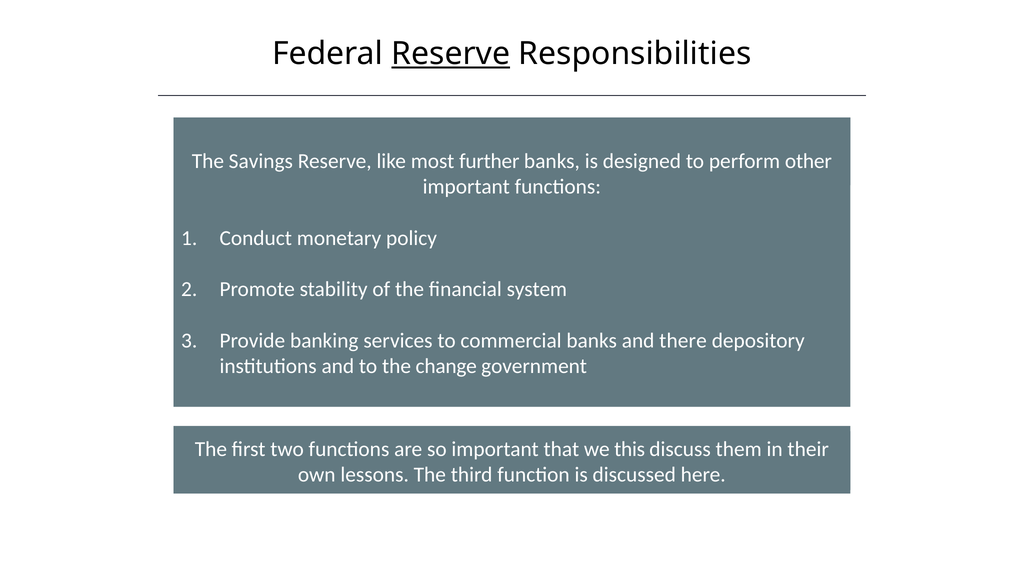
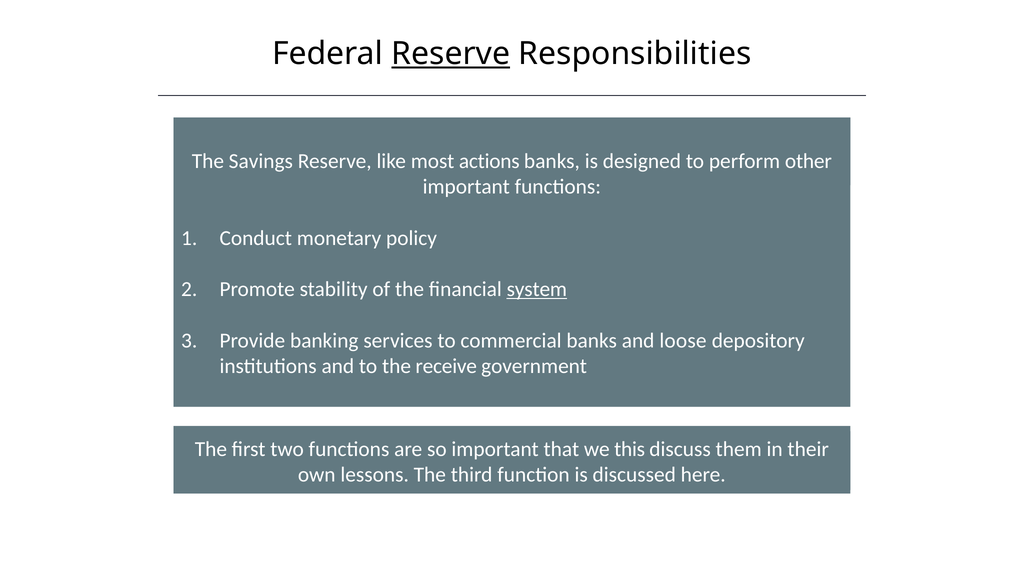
further: further -> actions (489, 161)
system underline: none -> present (537, 289)
there: there -> loose (683, 341)
change: change -> receive (446, 366)
